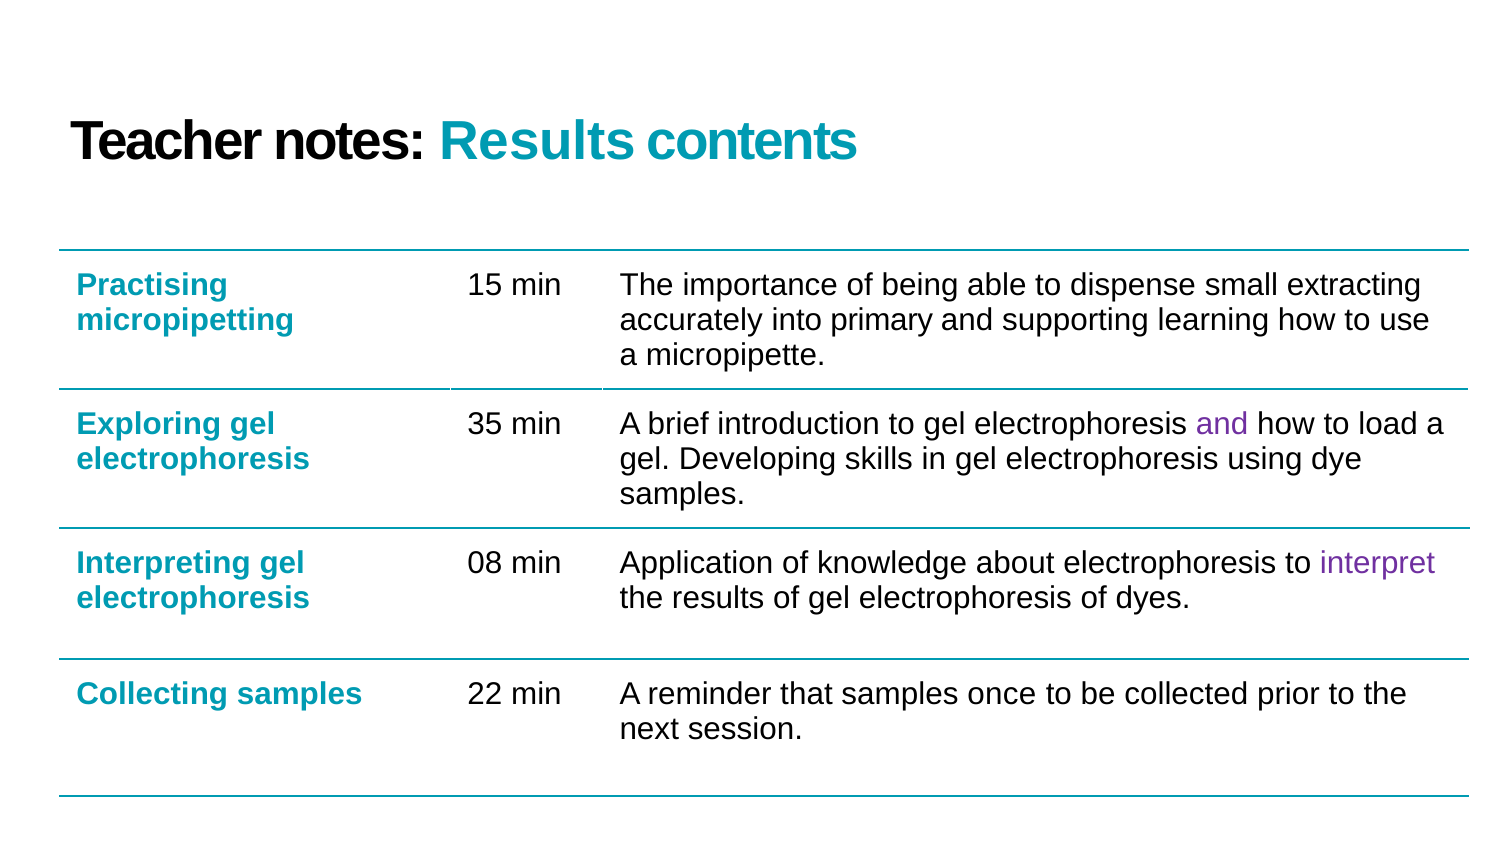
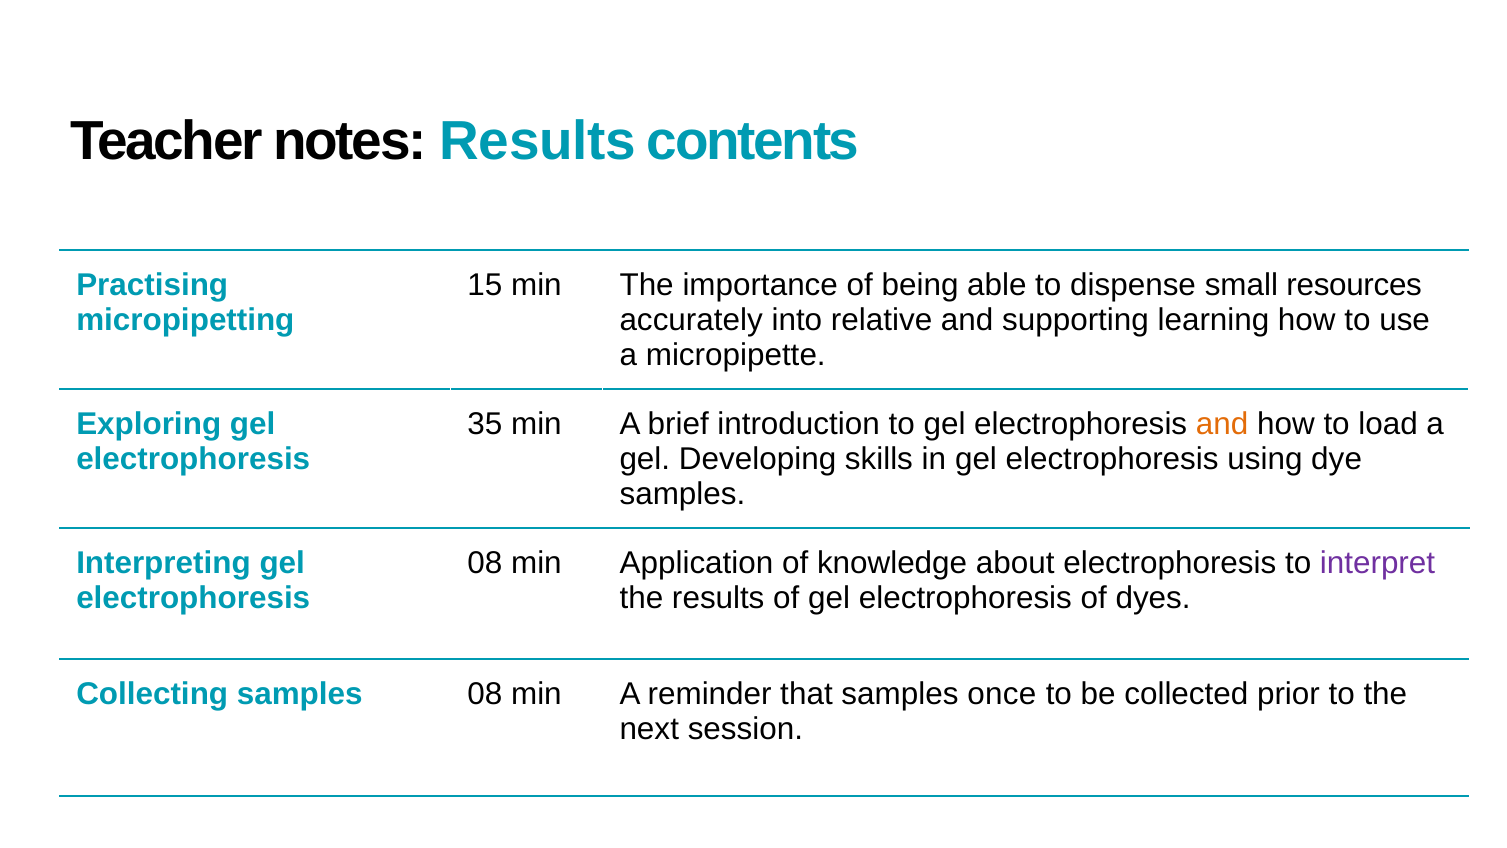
extracting: extracting -> resources (1354, 285)
primary: primary -> relative (882, 320)
and colour: purple -> orange (1222, 424)
samples 22: 22 -> 08 (485, 694)
